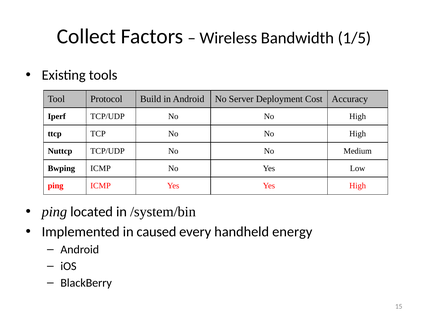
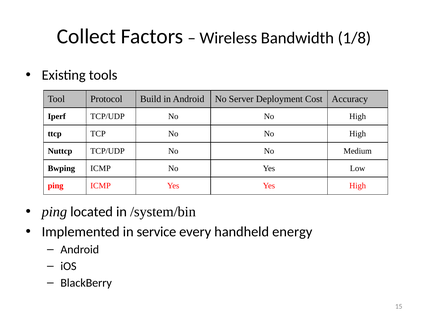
1/5: 1/5 -> 1/8 (354, 38)
caused: caused -> service (156, 232)
